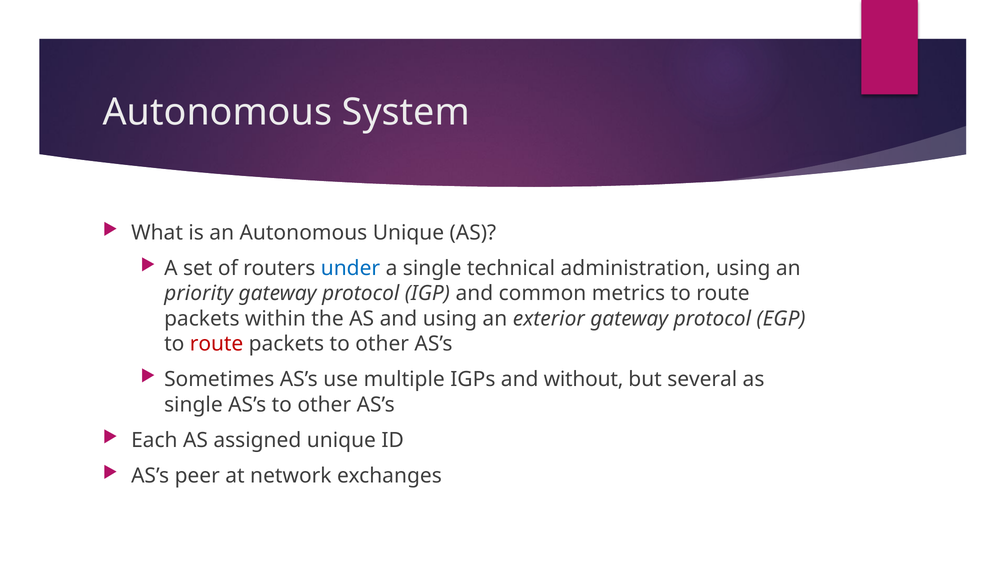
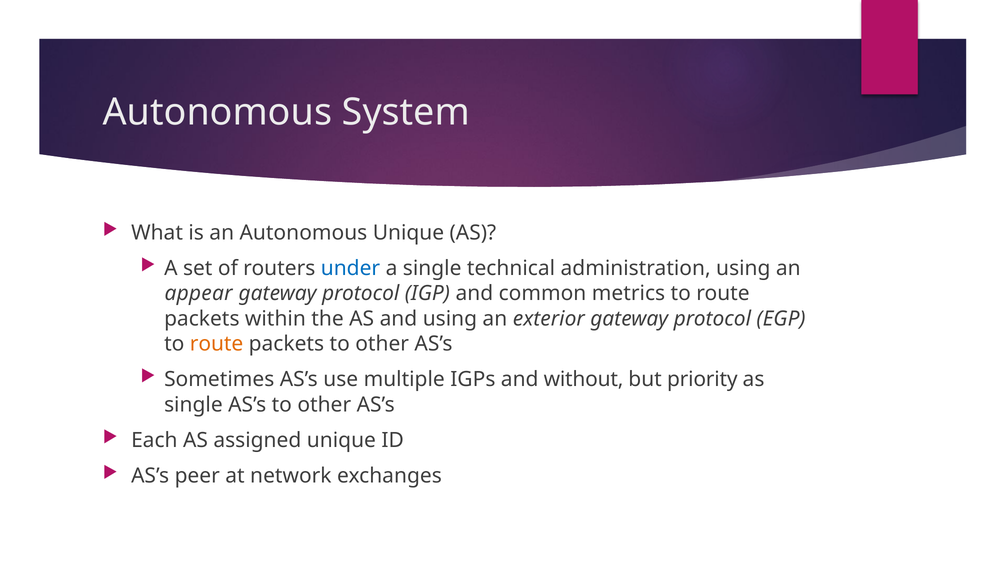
priority: priority -> appear (199, 293)
route colour: red -> orange (217, 344)
several: several -> priority (702, 379)
